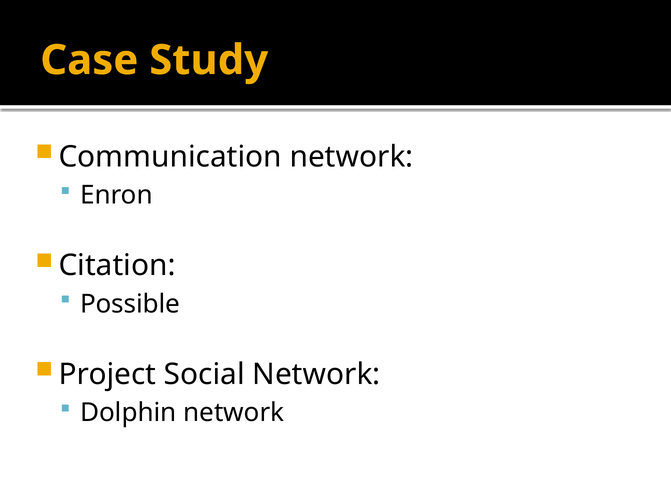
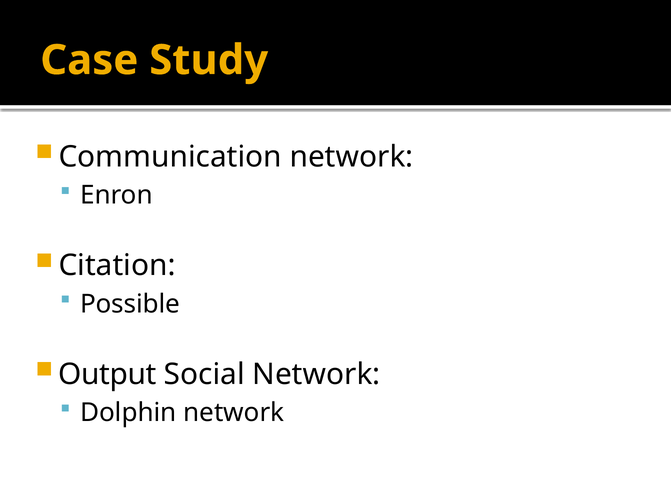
Project: Project -> Output (107, 375)
